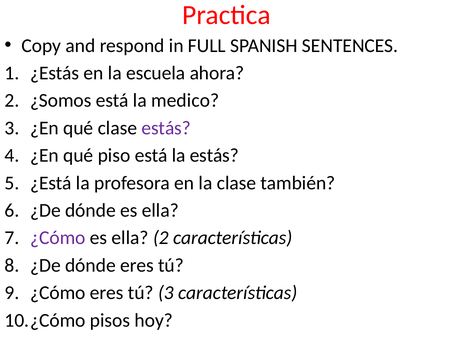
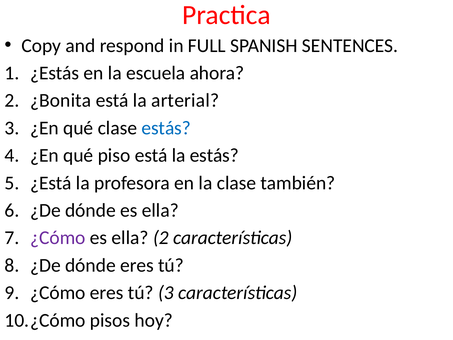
¿Somos: ¿Somos -> ¿Bonita (61, 100)
medico: medico -> arterial (185, 100)
estás colour: purple -> blue (166, 128)
